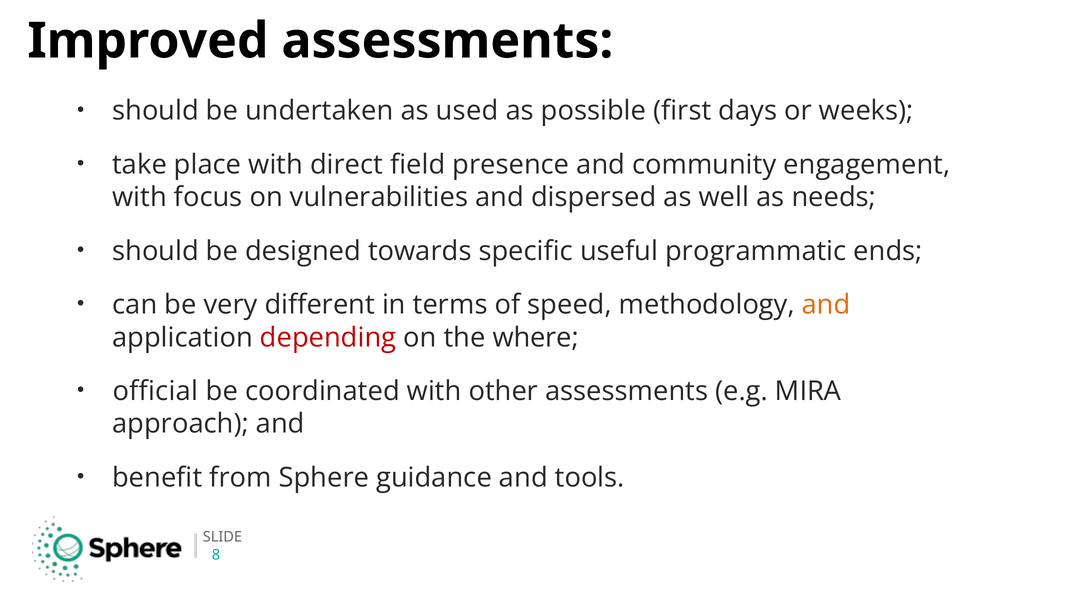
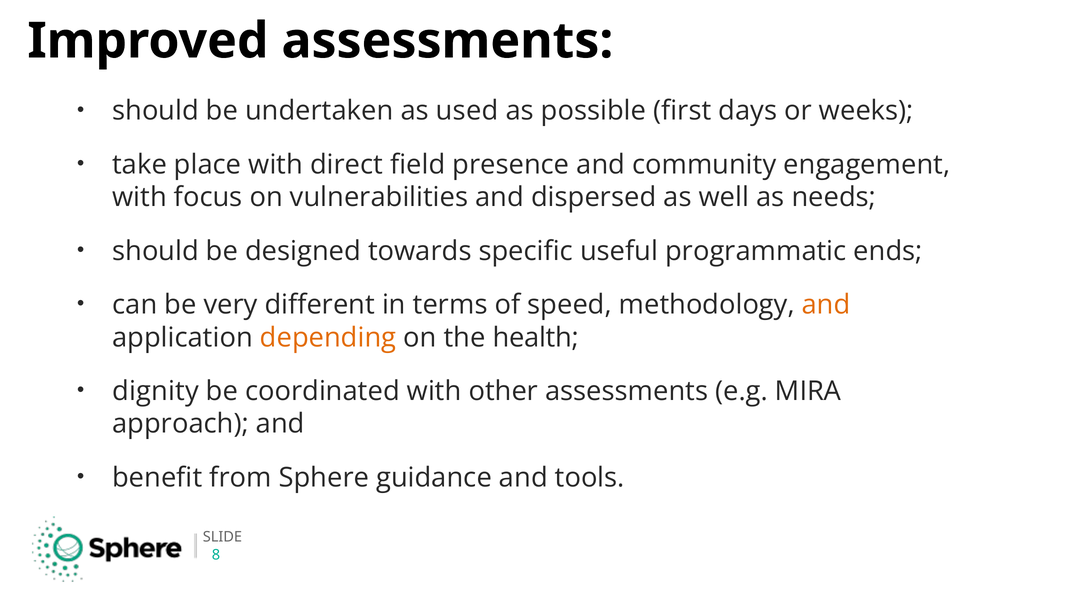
depending colour: red -> orange (328, 338)
where: where -> health (536, 338)
official: official -> dignity (155, 391)
